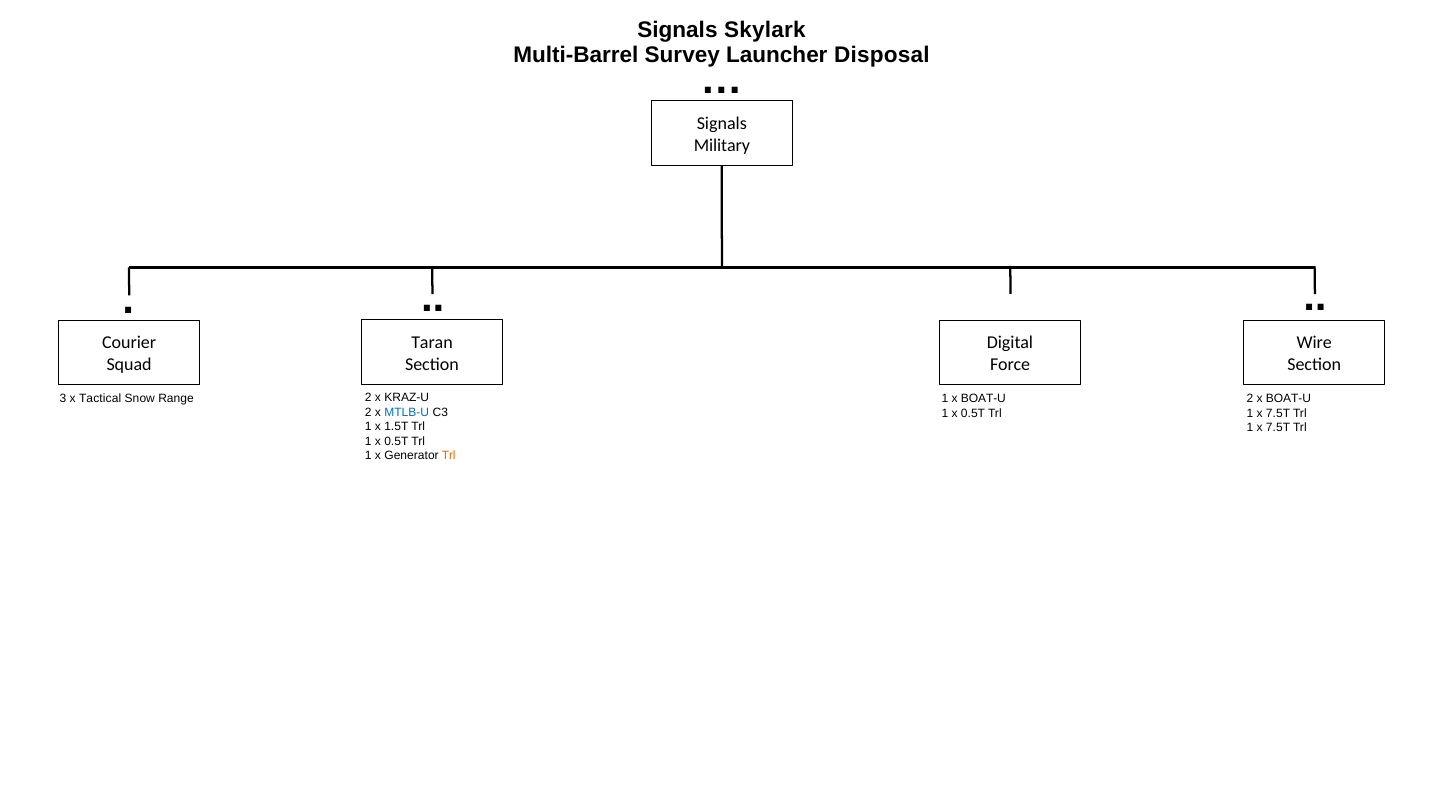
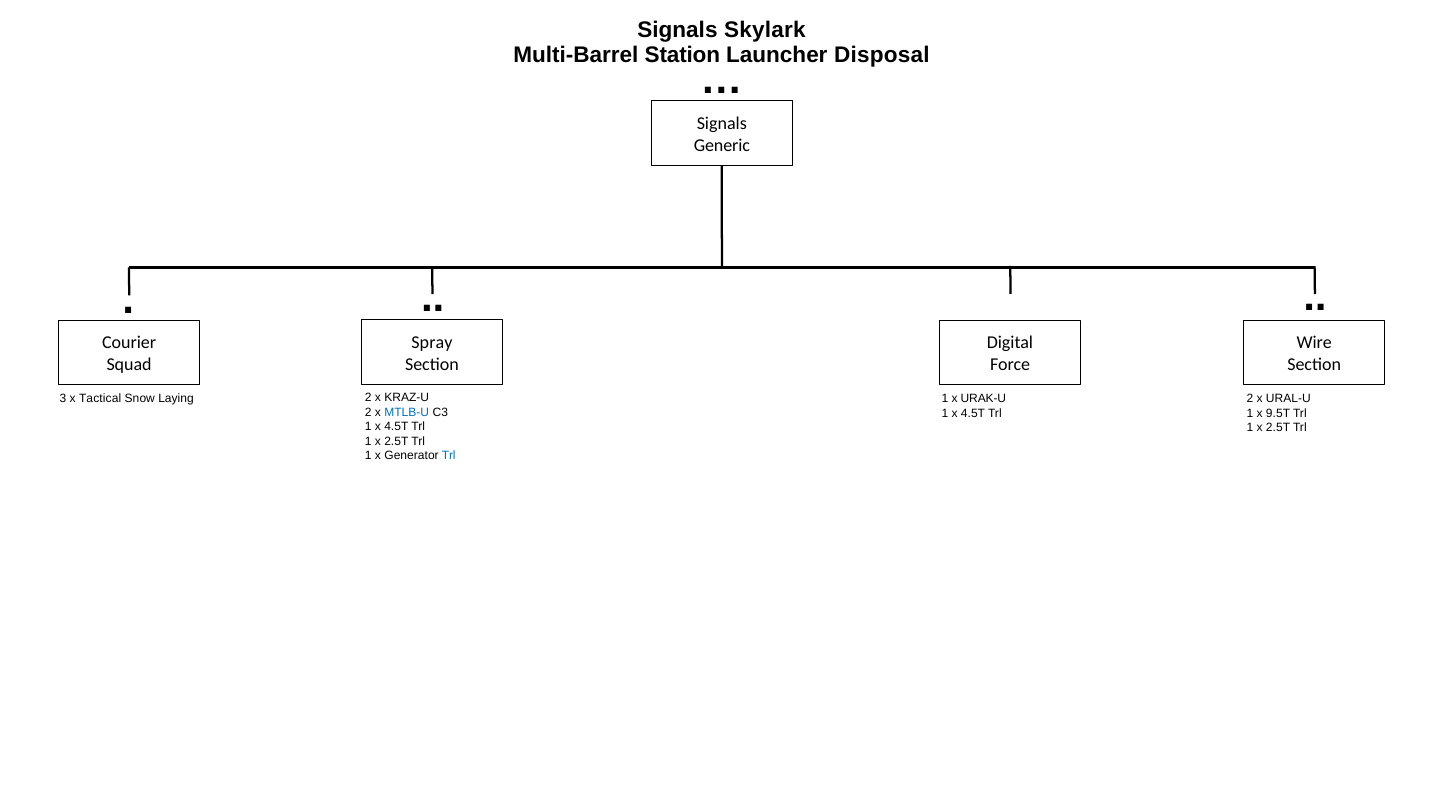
Survey: Survey -> Station (682, 55)
Military: Military -> Generic (722, 145)
Taran: Taran -> Spray (432, 343)
Range: Range -> Laying (176, 399)
1 x BOAT-U: BOAT-U -> URAK-U (983, 399)
2 x BOAT-U: BOAT-U -> URAL-U (1288, 399)
0.5T: 0.5T -> 4.5T (973, 414)
7.5T: 7.5T -> 9.5T (1278, 414)
1.5T: 1.5T -> 4.5T (396, 427)
7.5T: 7.5T -> 2.5T (1278, 428)
0.5T: 0.5T -> 2.5T (396, 441)
Trl colour: orange -> blue (449, 456)
